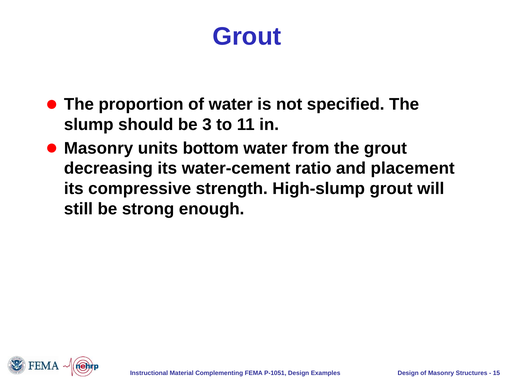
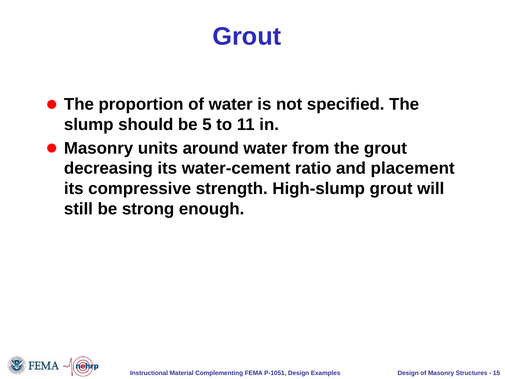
3: 3 -> 5 (207, 124)
bottom: bottom -> around (211, 148)
